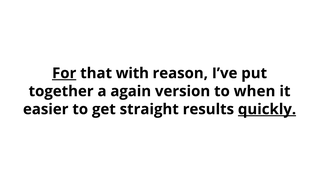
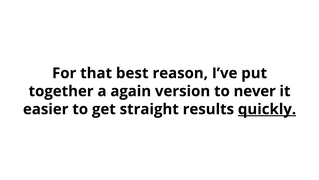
For underline: present -> none (64, 73)
with: with -> best (132, 73)
when: when -> never (255, 91)
